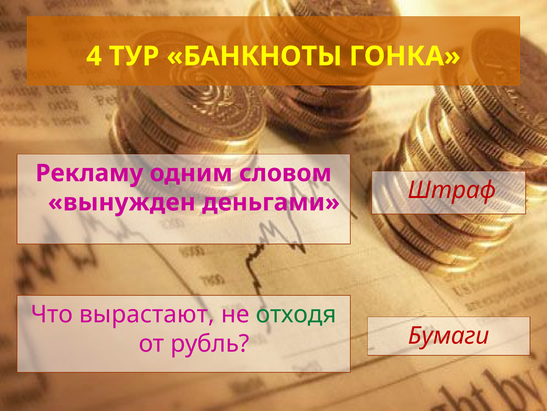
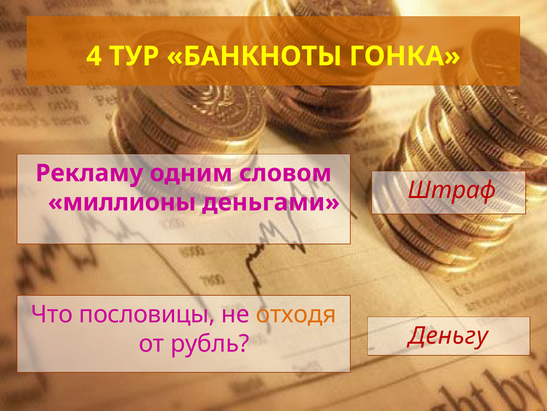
вынужден: вынужден -> миллионы (122, 202)
вырастают: вырастают -> пословицы (147, 314)
отходя colour: green -> orange (296, 314)
Бумаги: Бумаги -> Деньгу (449, 335)
